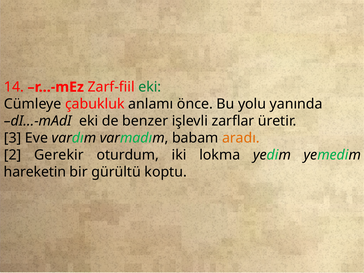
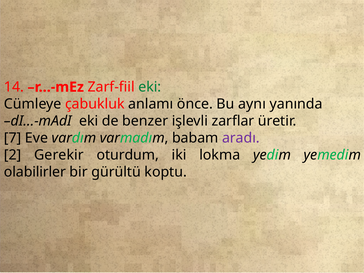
yolu: yolu -> aynı (252, 104)
3: 3 -> 7 (13, 138)
aradı colour: orange -> purple (241, 138)
hareketin: hareketin -> olabilirler (35, 172)
